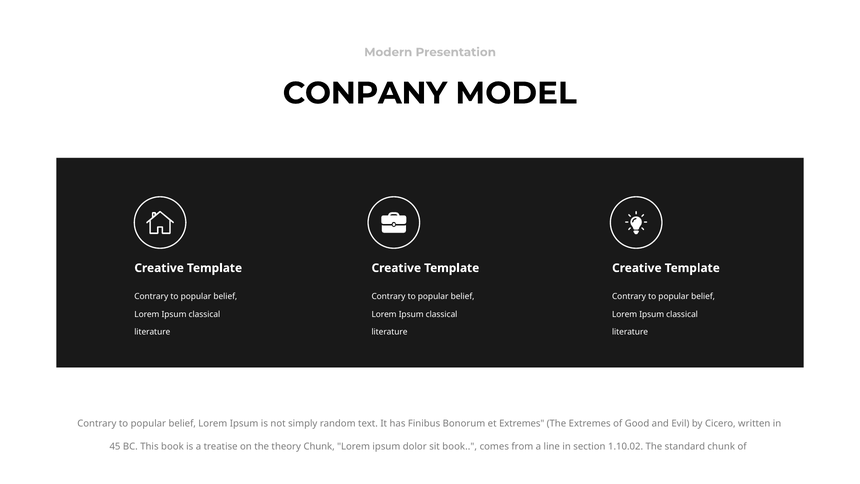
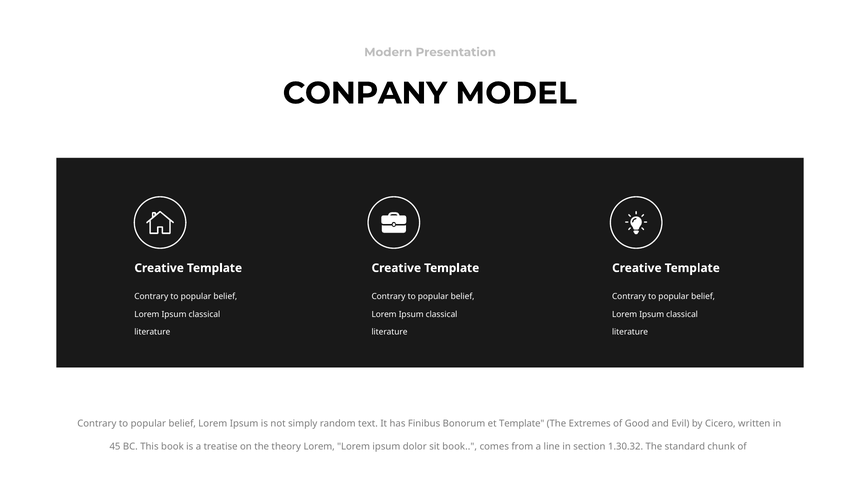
et Extremes: Extremes -> Template (522, 423)
theory Chunk: Chunk -> Lorem (319, 446)
1.10.02: 1.10.02 -> 1.30.32 (626, 446)
